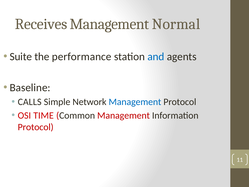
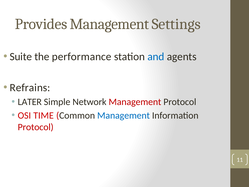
Receives: Receives -> Provides (41, 24)
Normal: Normal -> Settings (176, 24)
Baseline: Baseline -> Refrains (30, 88)
CALLS: CALLS -> LATER (30, 102)
Management colour: blue -> red (135, 102)
Management colour: red -> blue (124, 115)
